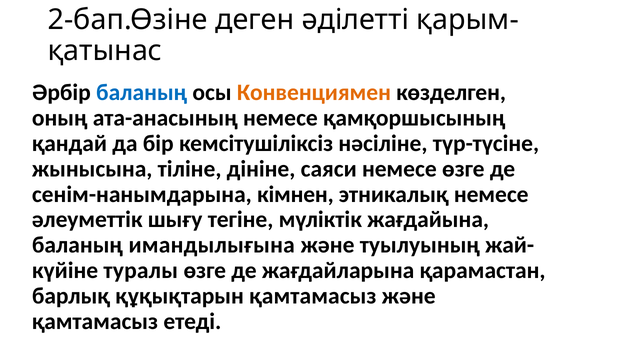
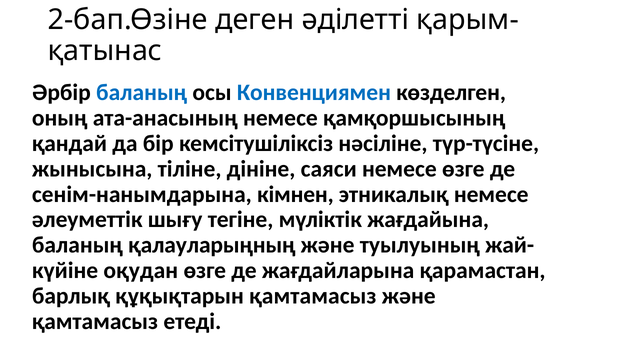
Конвенциямен colour: orange -> blue (314, 93)
имандылығына: имандылығына -> қалауларыңның (212, 245)
туралы: туралы -> оқудан (141, 270)
